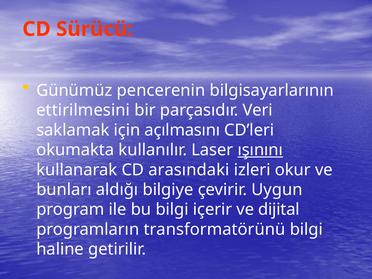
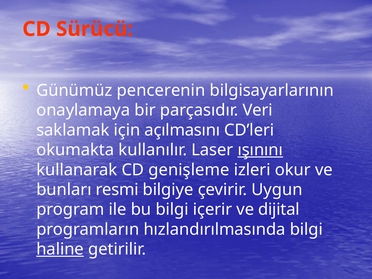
ettirilmesini: ettirilmesini -> onaylamaya (83, 110)
arasındaki: arasındaki -> genişleme (189, 170)
aldığı: aldığı -> resmi (117, 190)
transformatörünü: transformatörünü -> hızlandırılmasında (215, 229)
haline underline: none -> present (60, 249)
